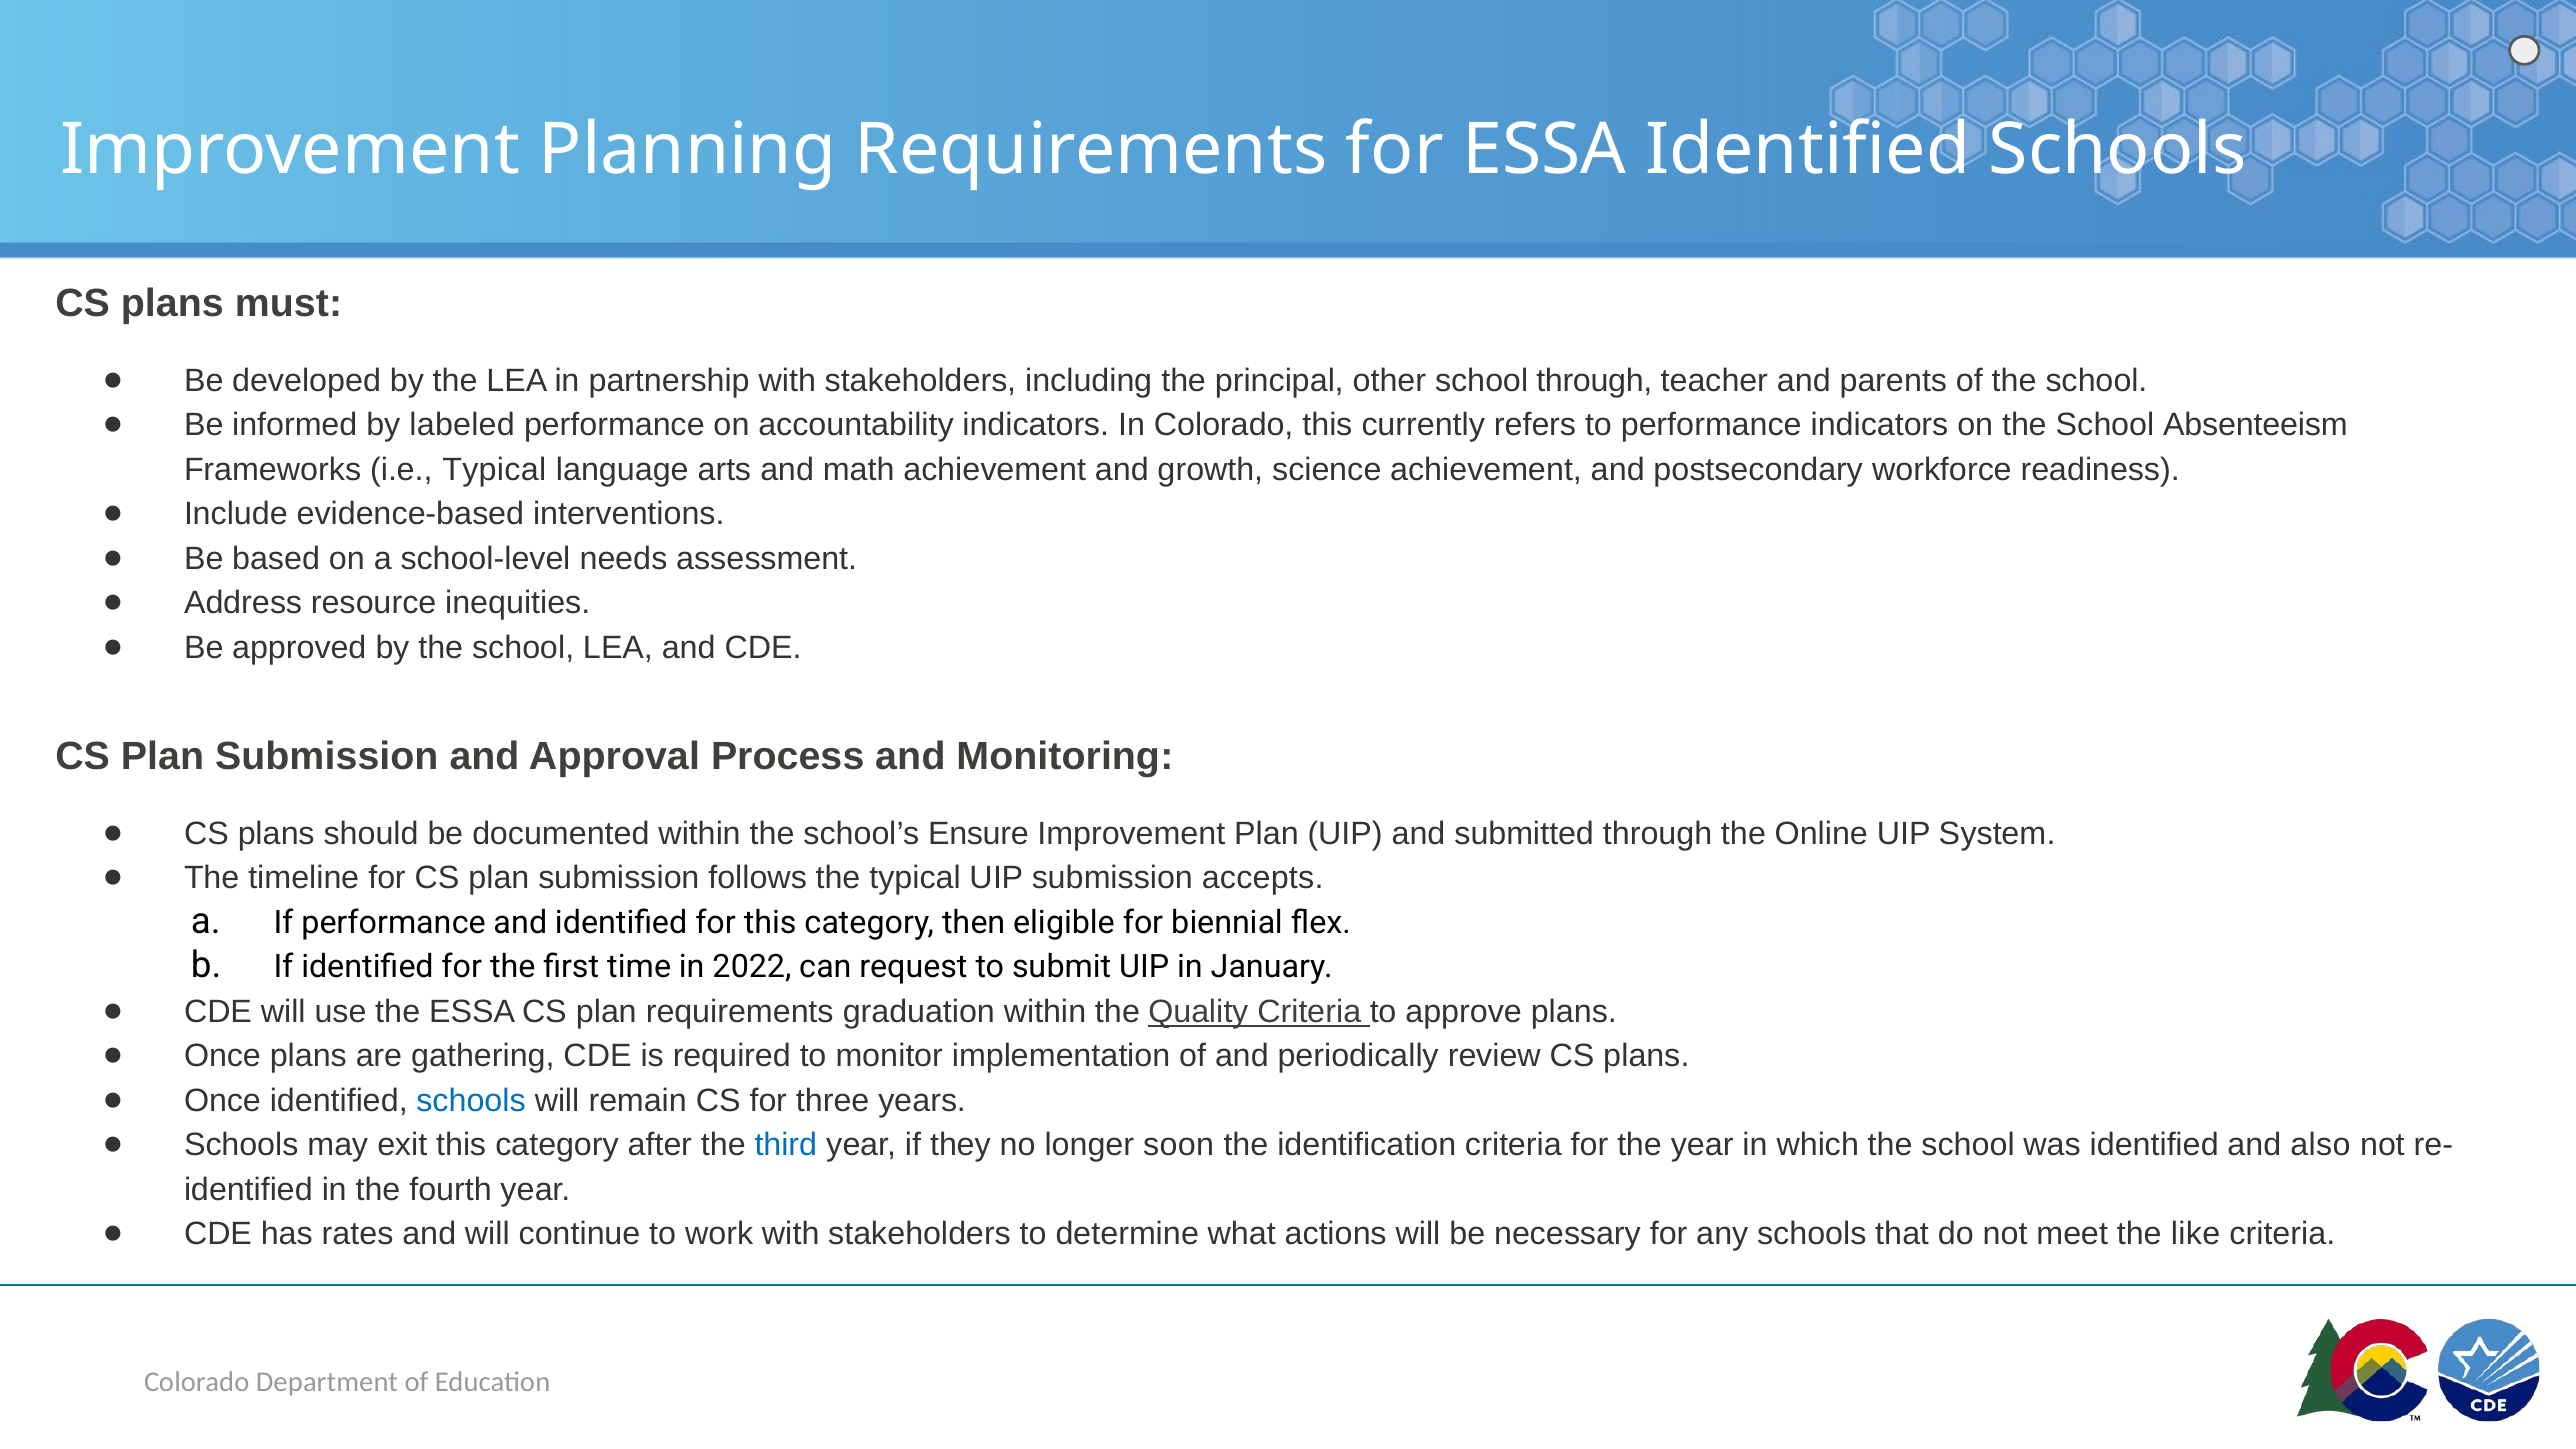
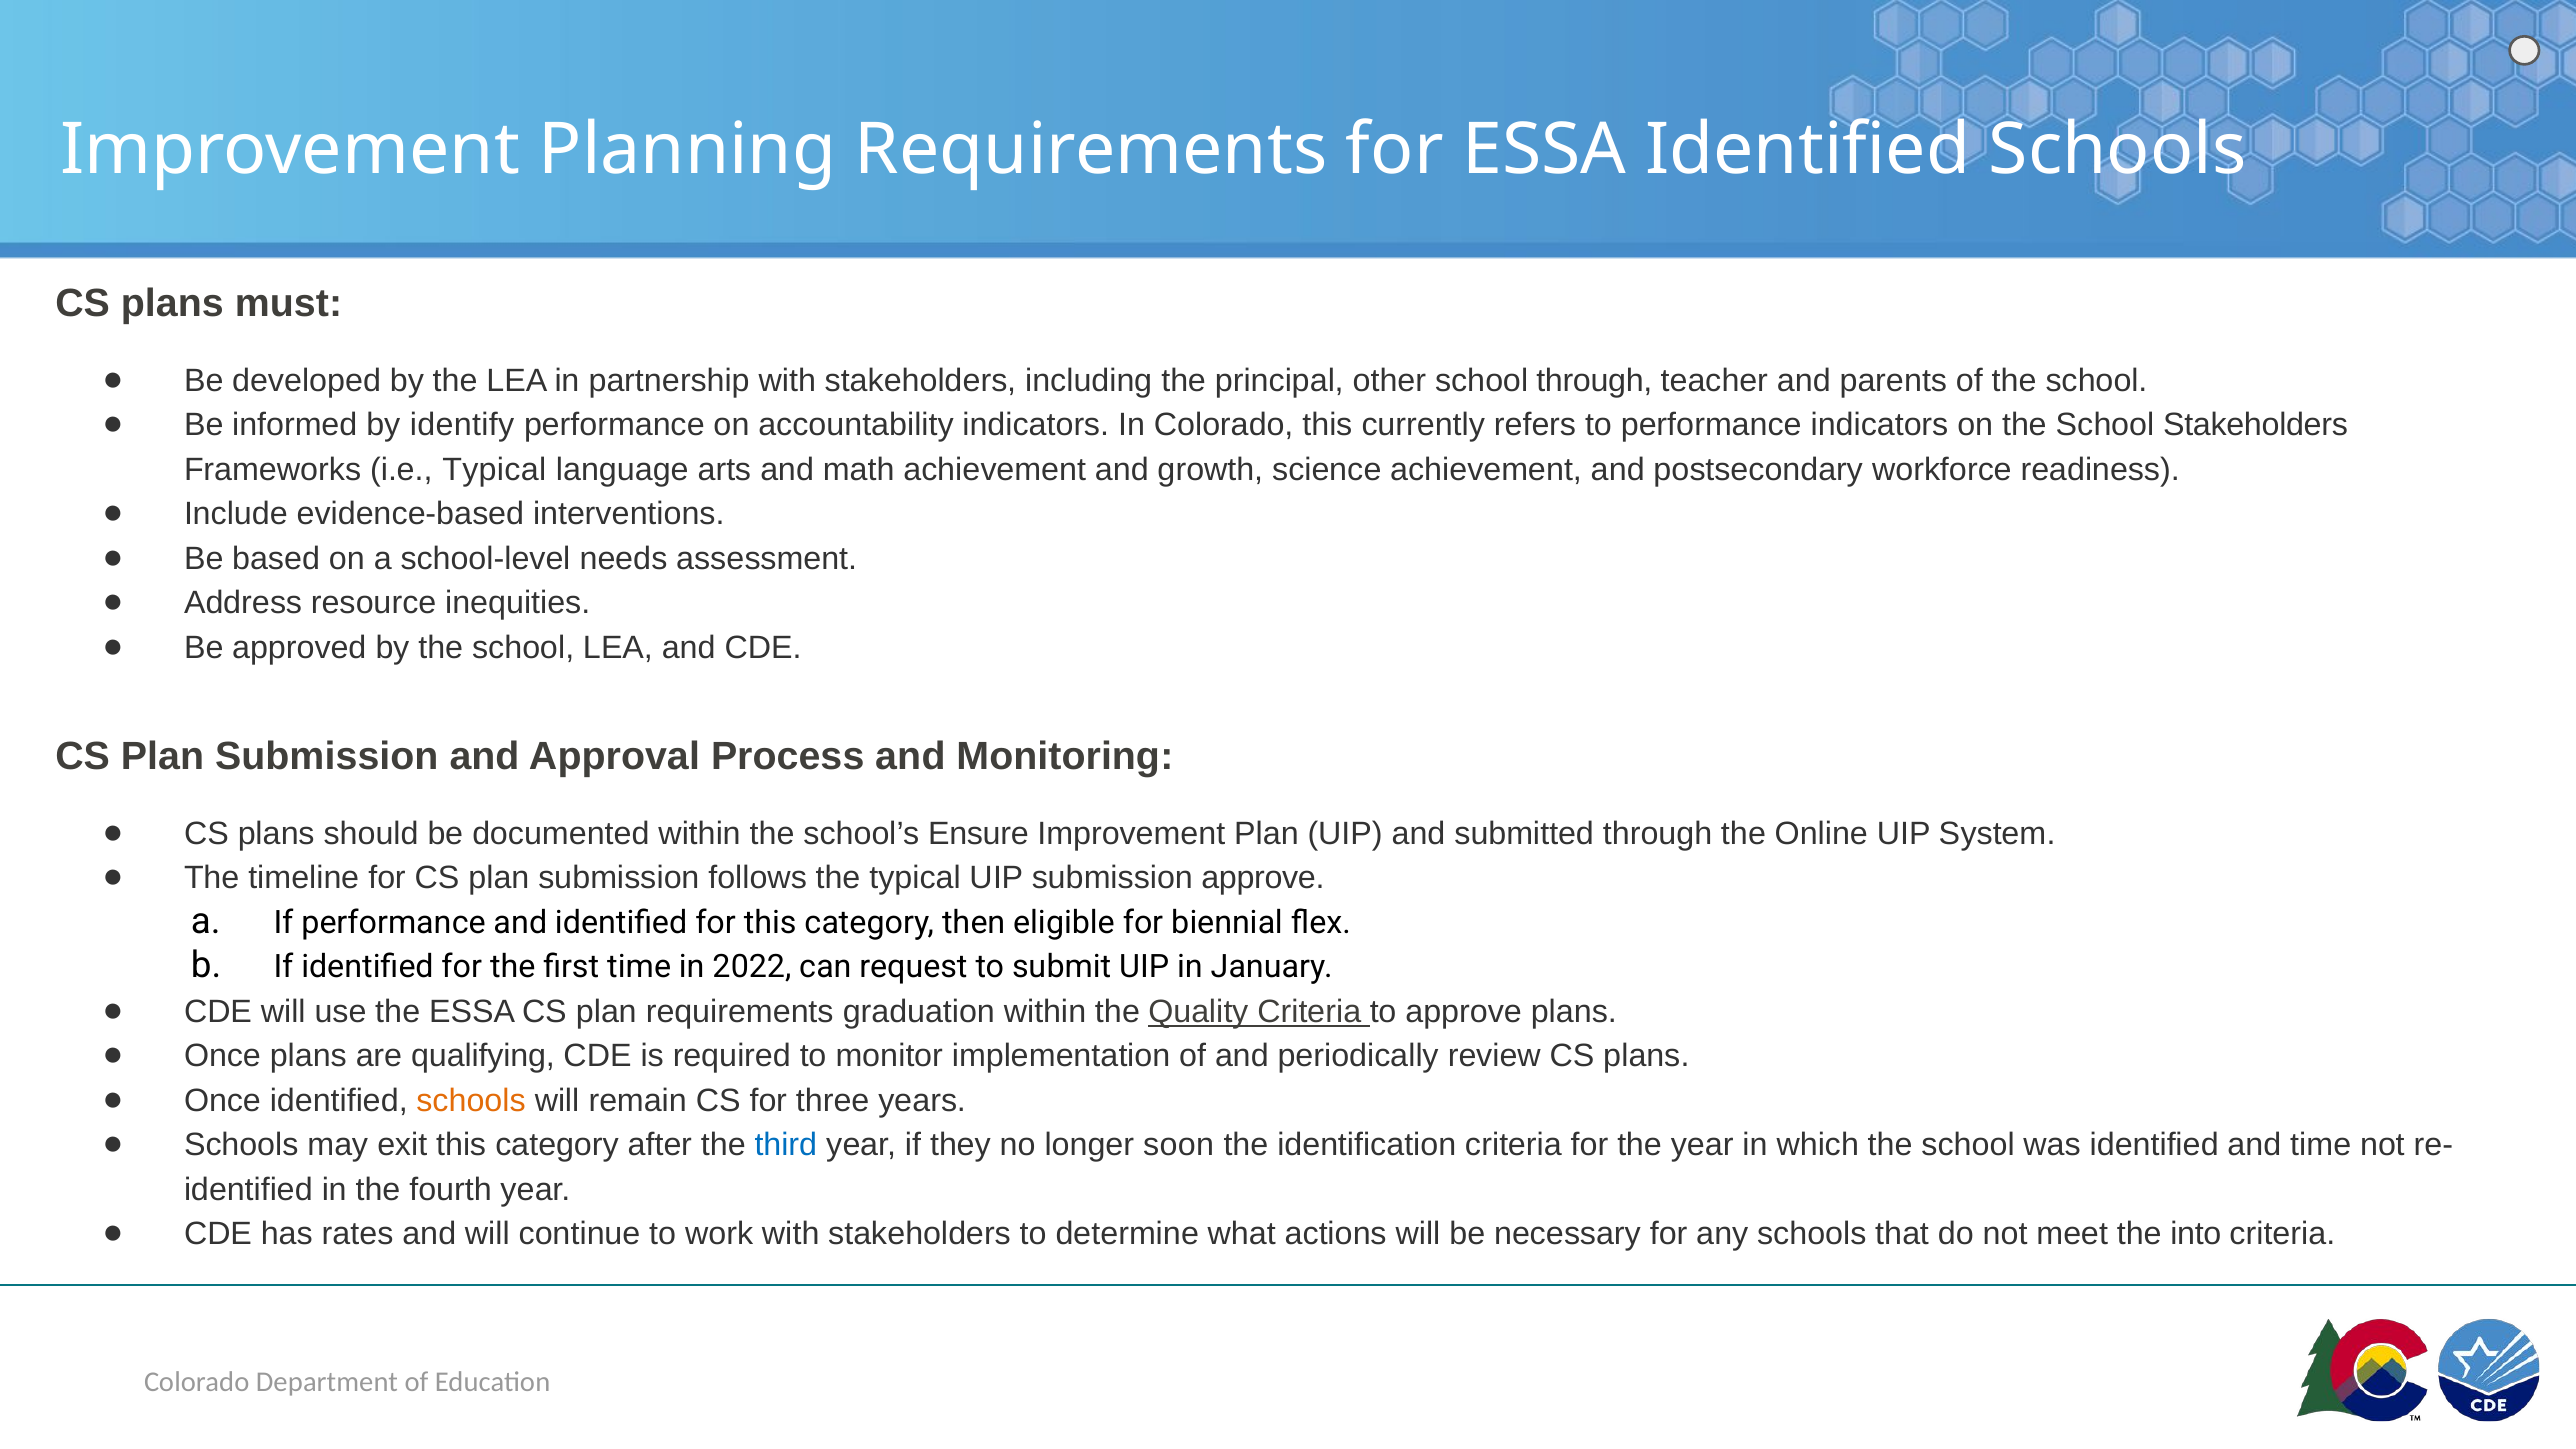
labeled: labeled -> identify (462, 425)
School Absenteeism: Absenteeism -> Stakeholders (2256, 425)
submission accepts: accepts -> approve (1263, 878)
gathering: gathering -> qualifying (483, 1056)
schools colour: blue -> orange (471, 1101)
and also: also -> time (2321, 1145)
like: like -> into (2196, 1234)
